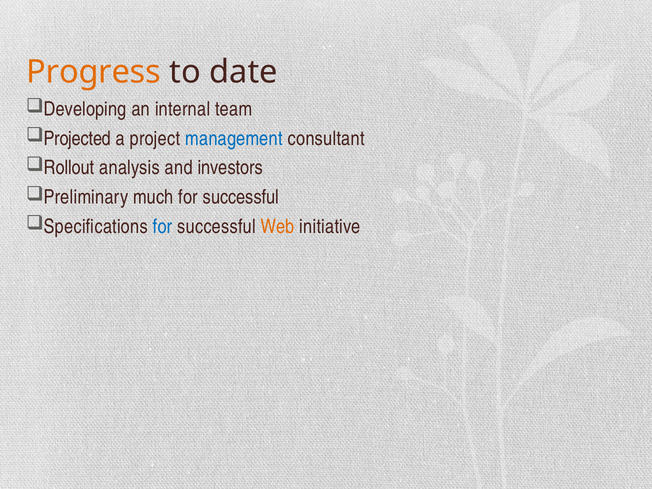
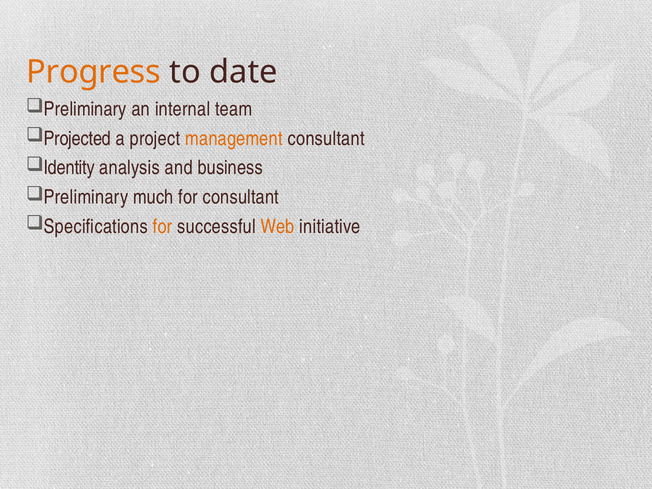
Developing: Developing -> Preliminary (85, 109)
management colour: blue -> orange (234, 139)
Rollout: Rollout -> Identity (69, 168)
investors: investors -> business (230, 168)
successful: successful -> consultant (241, 197)
for colour: blue -> orange (163, 227)
